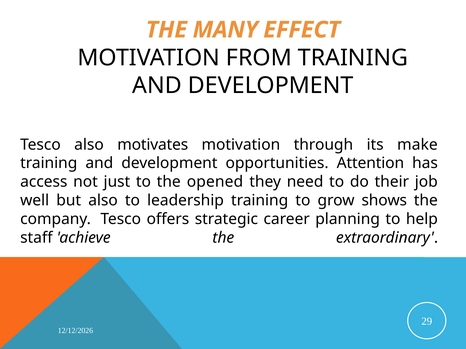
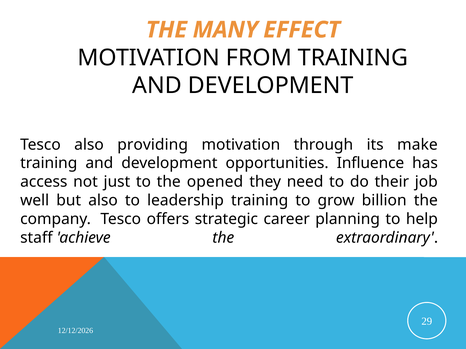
motivates: motivates -> providing (153, 145)
Attention: Attention -> Influence (370, 163)
shows: shows -> billion (384, 201)
